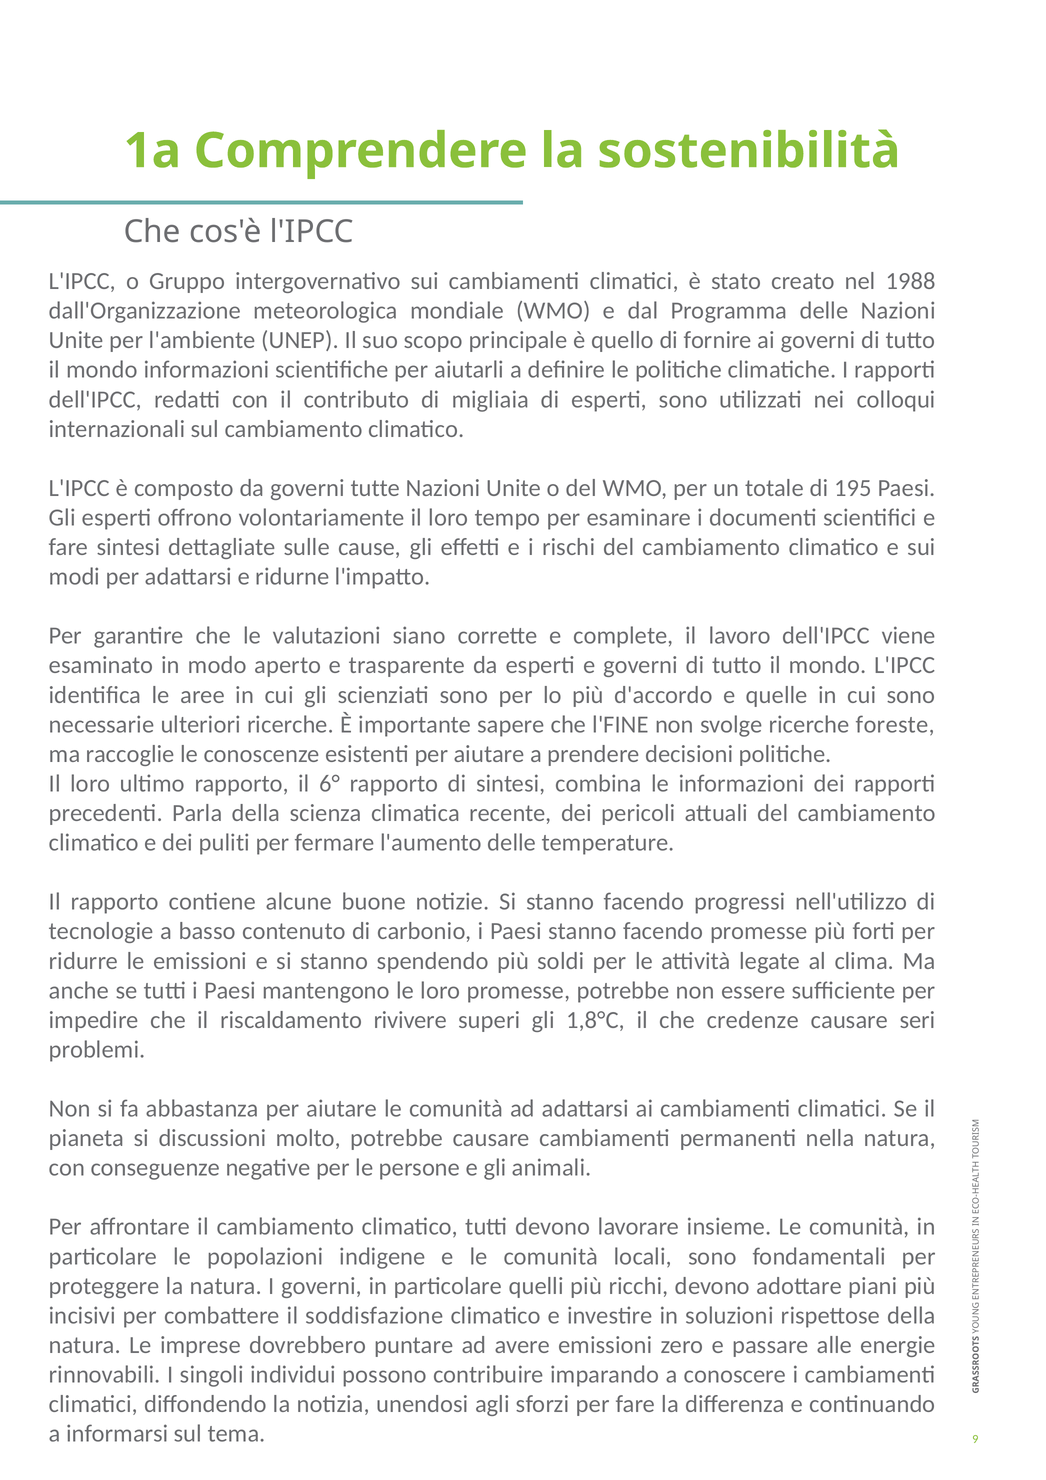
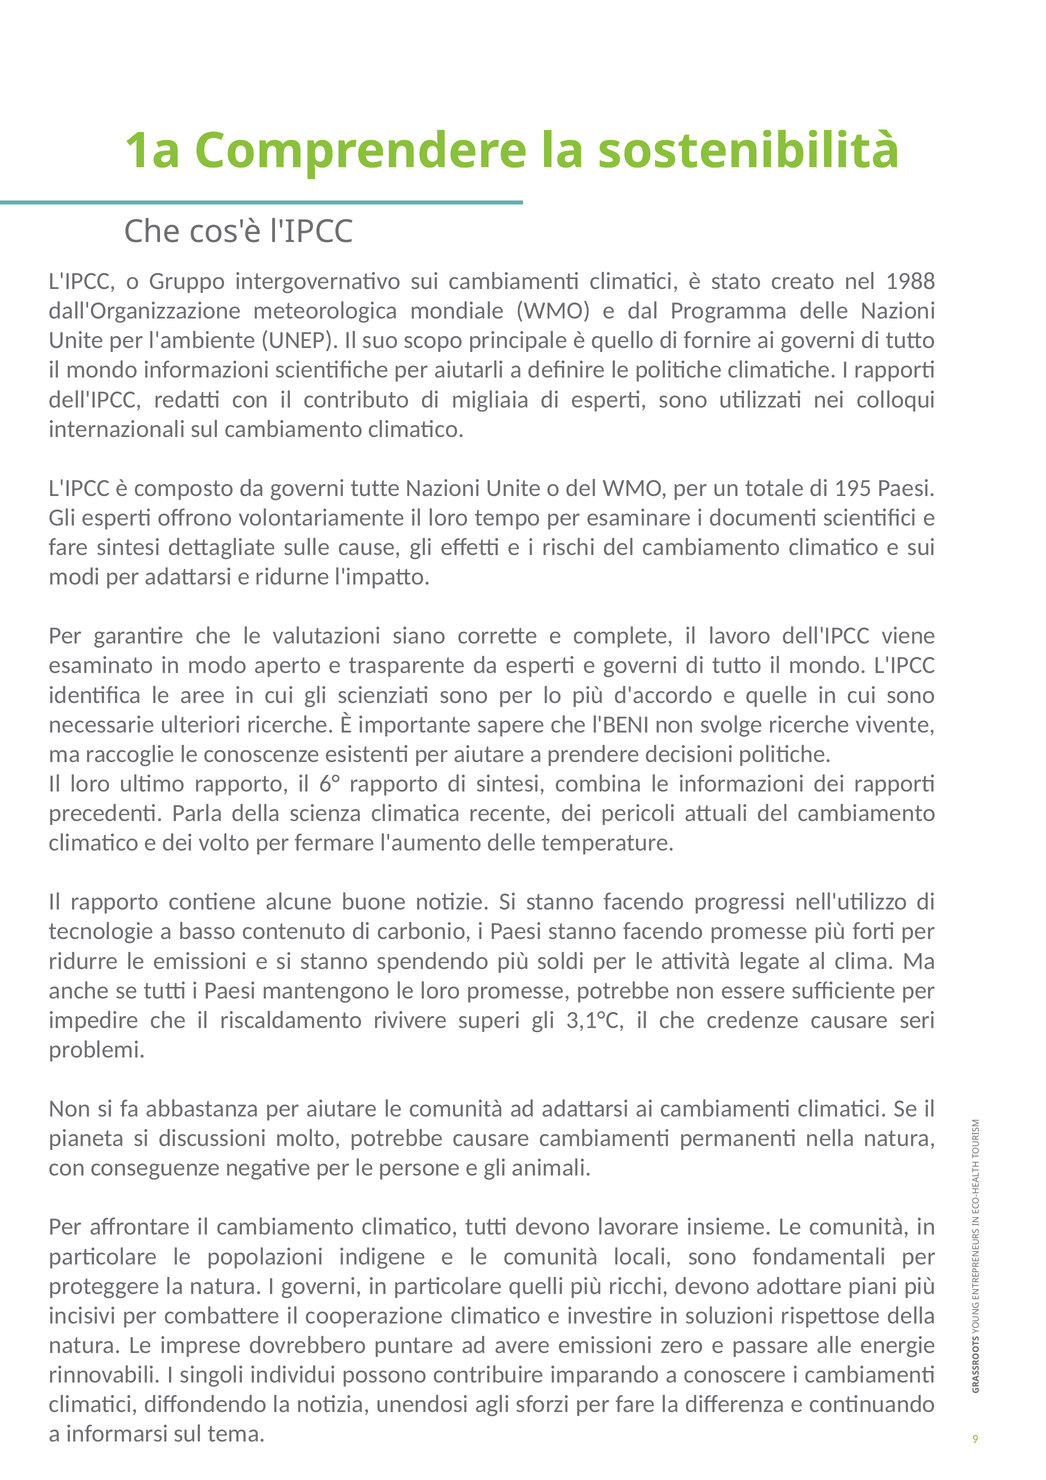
l'FINE: l'FINE -> l'BENI (621, 724)
foreste: foreste -> vivente (896, 724)
puliti: puliti -> volto (224, 842)
1,8°C: 1,8°C -> 3,1°C (596, 1020)
soddisfazione: soddisfazione -> cooperazione (374, 1315)
